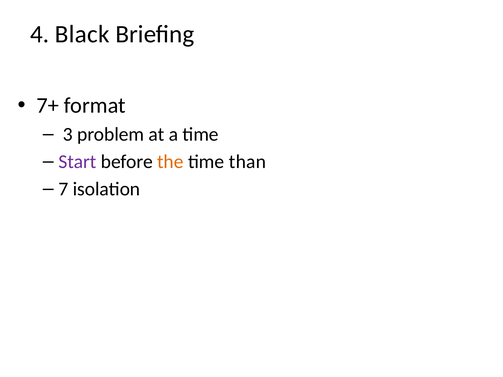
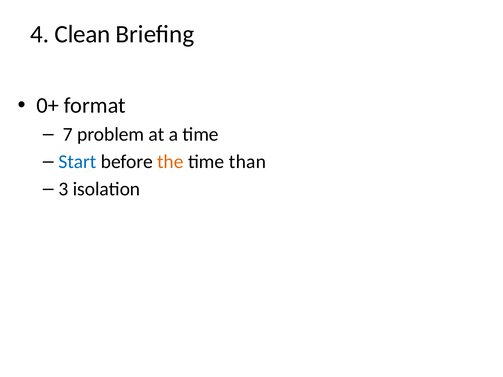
Black: Black -> Clean (82, 34)
7+: 7+ -> 0+ (48, 106)
3: 3 -> 7 (68, 134)
Start colour: purple -> blue (77, 162)
7: 7 -> 3 (63, 189)
